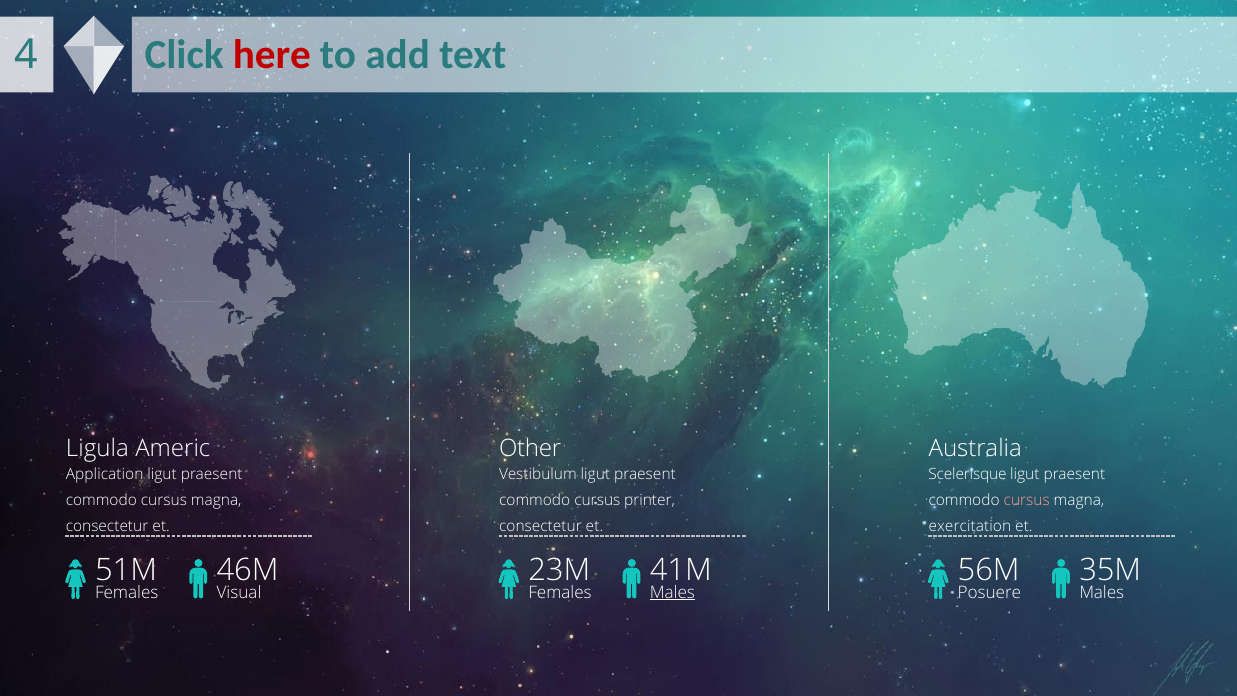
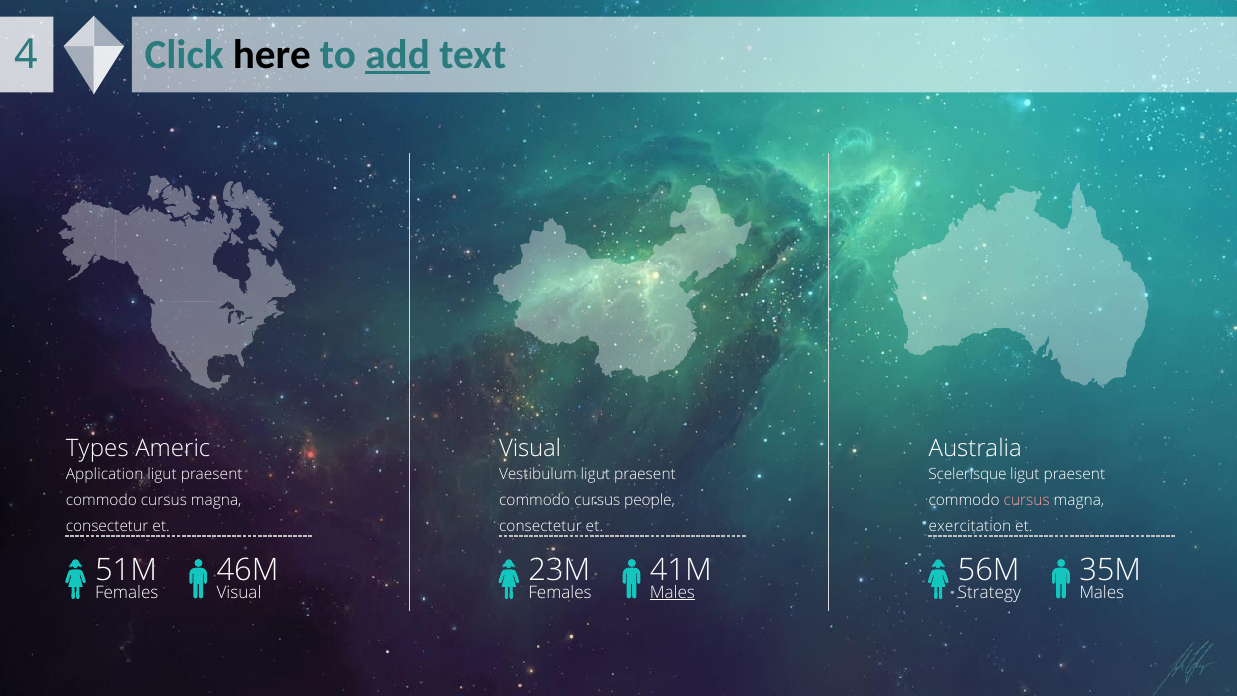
here colour: red -> black (272, 55)
add underline: none -> present (398, 55)
Ligula: Ligula -> Types (97, 448)
Other: Other -> Visual (530, 448)
printer: printer -> people (650, 501)
Posuere: Posuere -> Strategy (989, 592)
